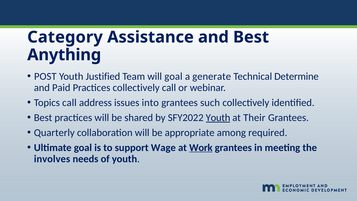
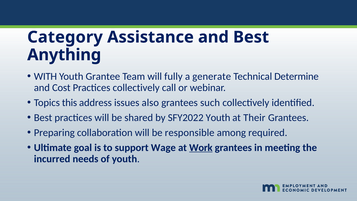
POST: POST -> WITH (45, 76)
Justified: Justified -> Grantee (103, 76)
will goal: goal -> fully (173, 76)
Paid: Paid -> Cost (61, 88)
Topics call: call -> this (69, 103)
into: into -> also (150, 103)
Youth underline: present -> none (218, 117)
Quarterly: Quarterly -> Preparing (54, 132)
appropriate: appropriate -> responsible (190, 132)
involves: involves -> incurred (52, 159)
